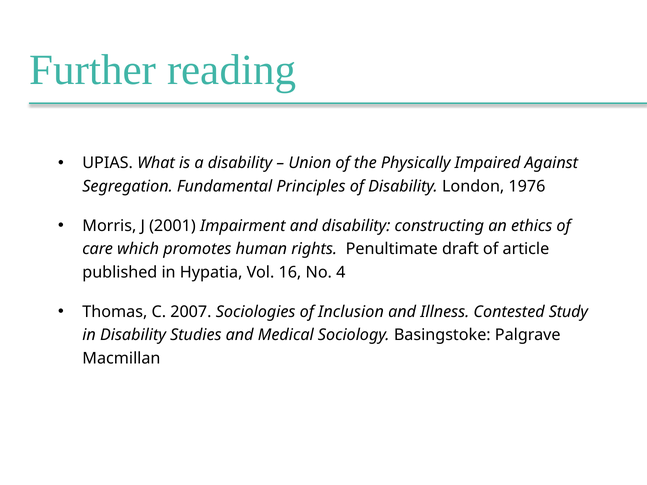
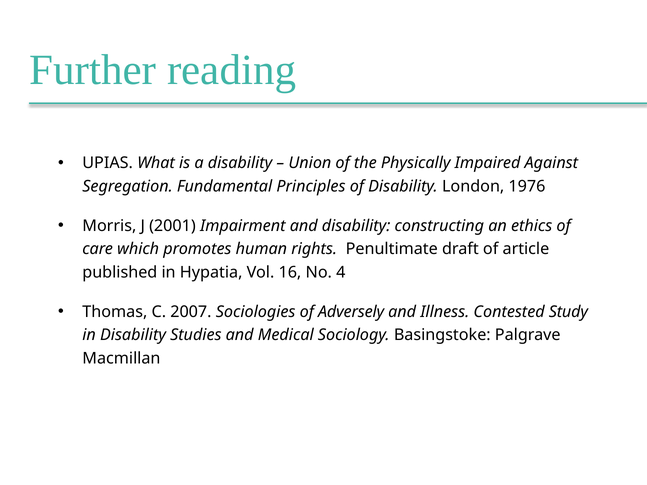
Inclusion: Inclusion -> Adversely (351, 312)
